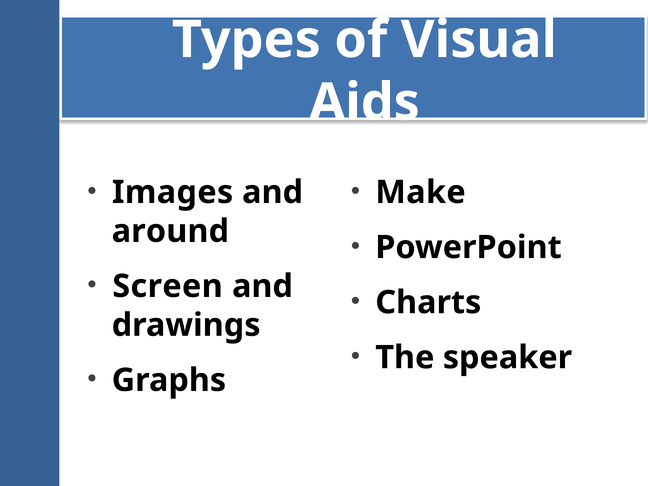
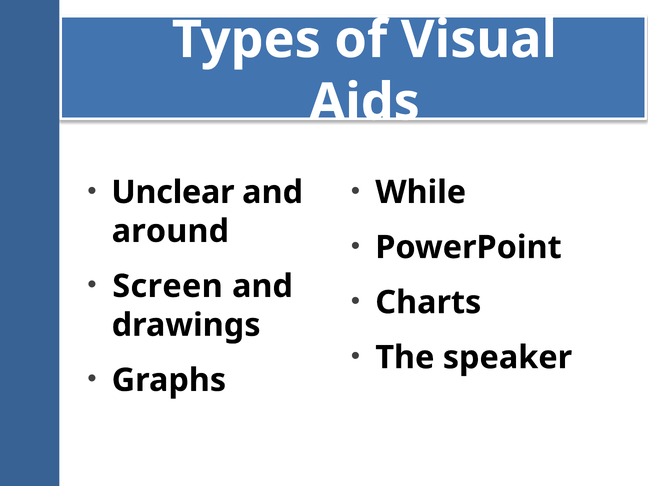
Images: Images -> Unclear (173, 192)
Make: Make -> While (421, 192)
